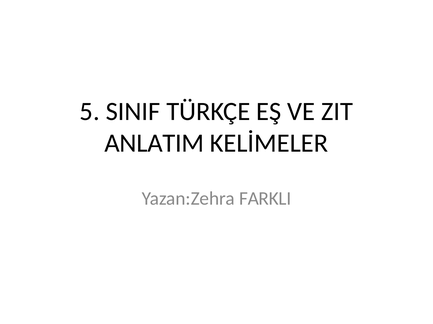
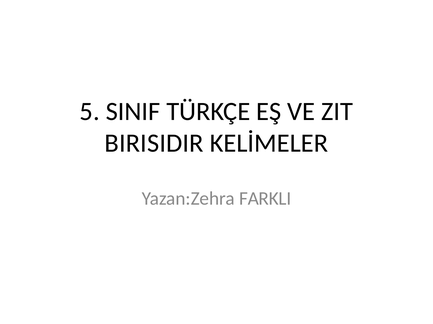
ANLATIM: ANLATIM -> BIRISIDIR (154, 144)
